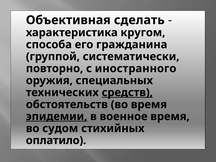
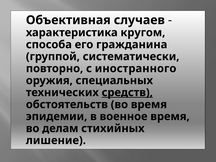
сделать: сделать -> случаев (139, 20)
эпидемии underline: present -> none (57, 116)
судом: судом -> делам (60, 128)
оплатило: оплатило -> лишение (56, 140)
